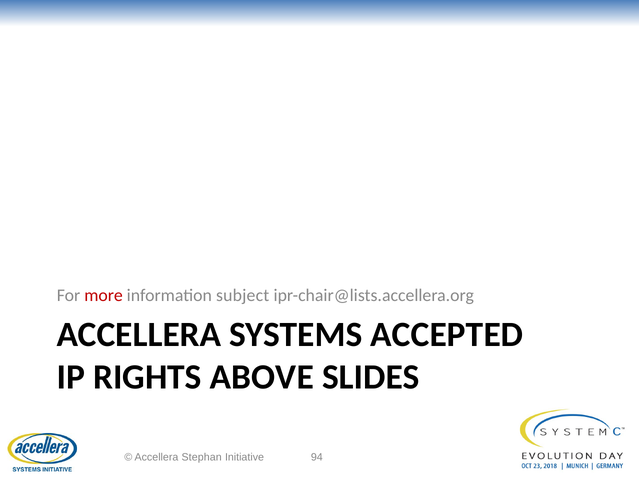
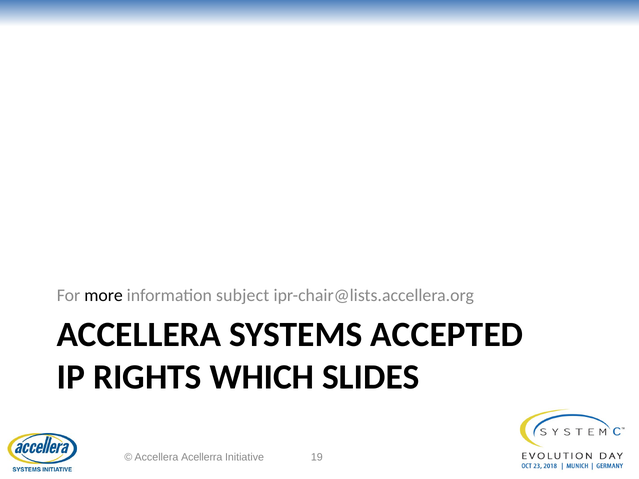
more colour: red -> black (104, 295)
ABOVE: ABOVE -> WHICH (262, 377)
Stephan: Stephan -> Acellerra (202, 458)
94: 94 -> 19 (317, 458)
